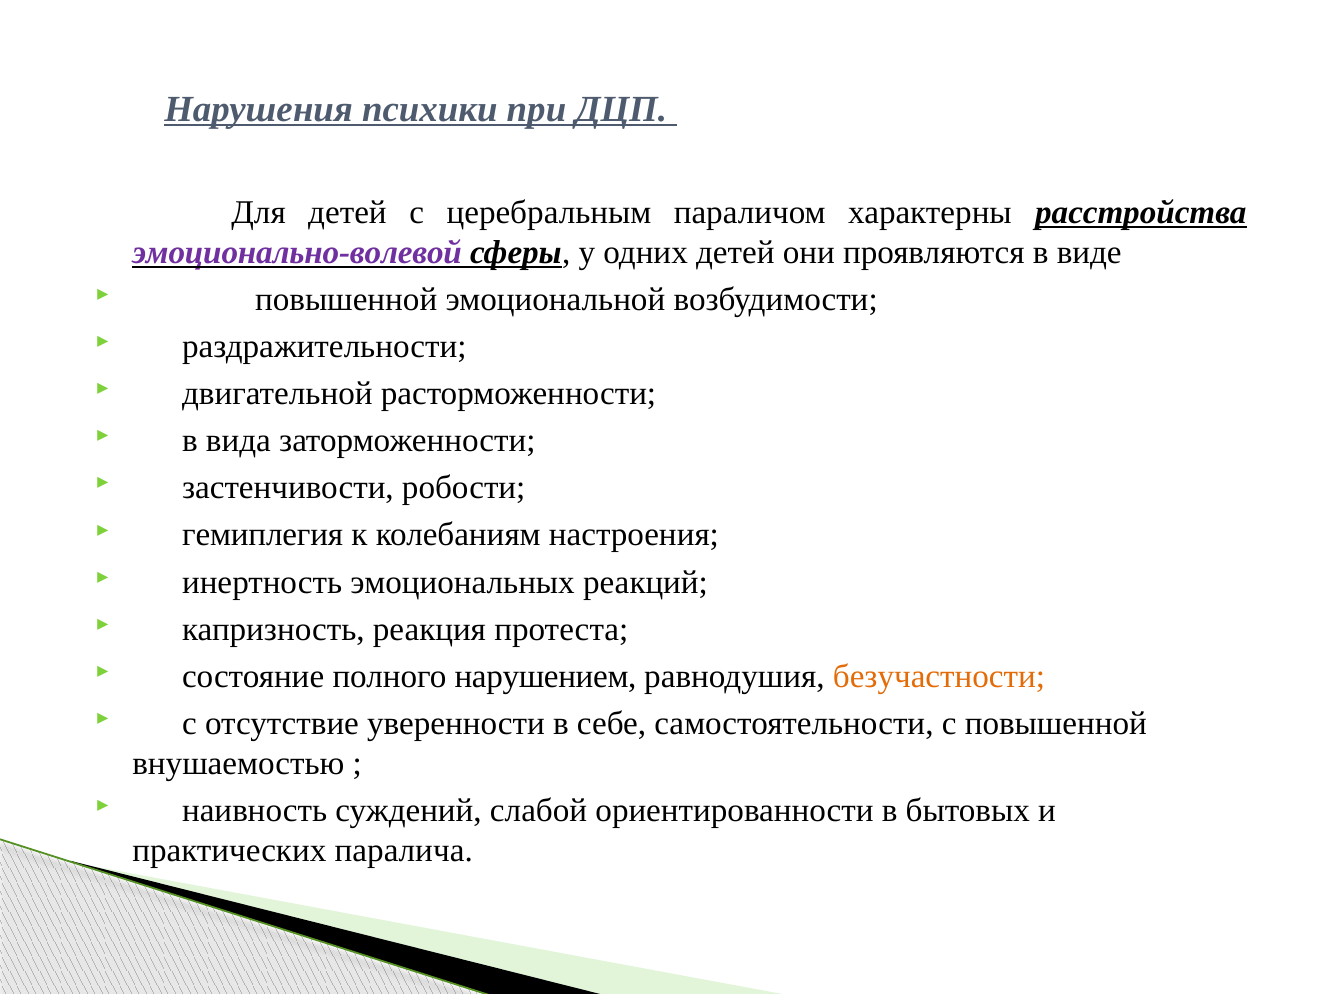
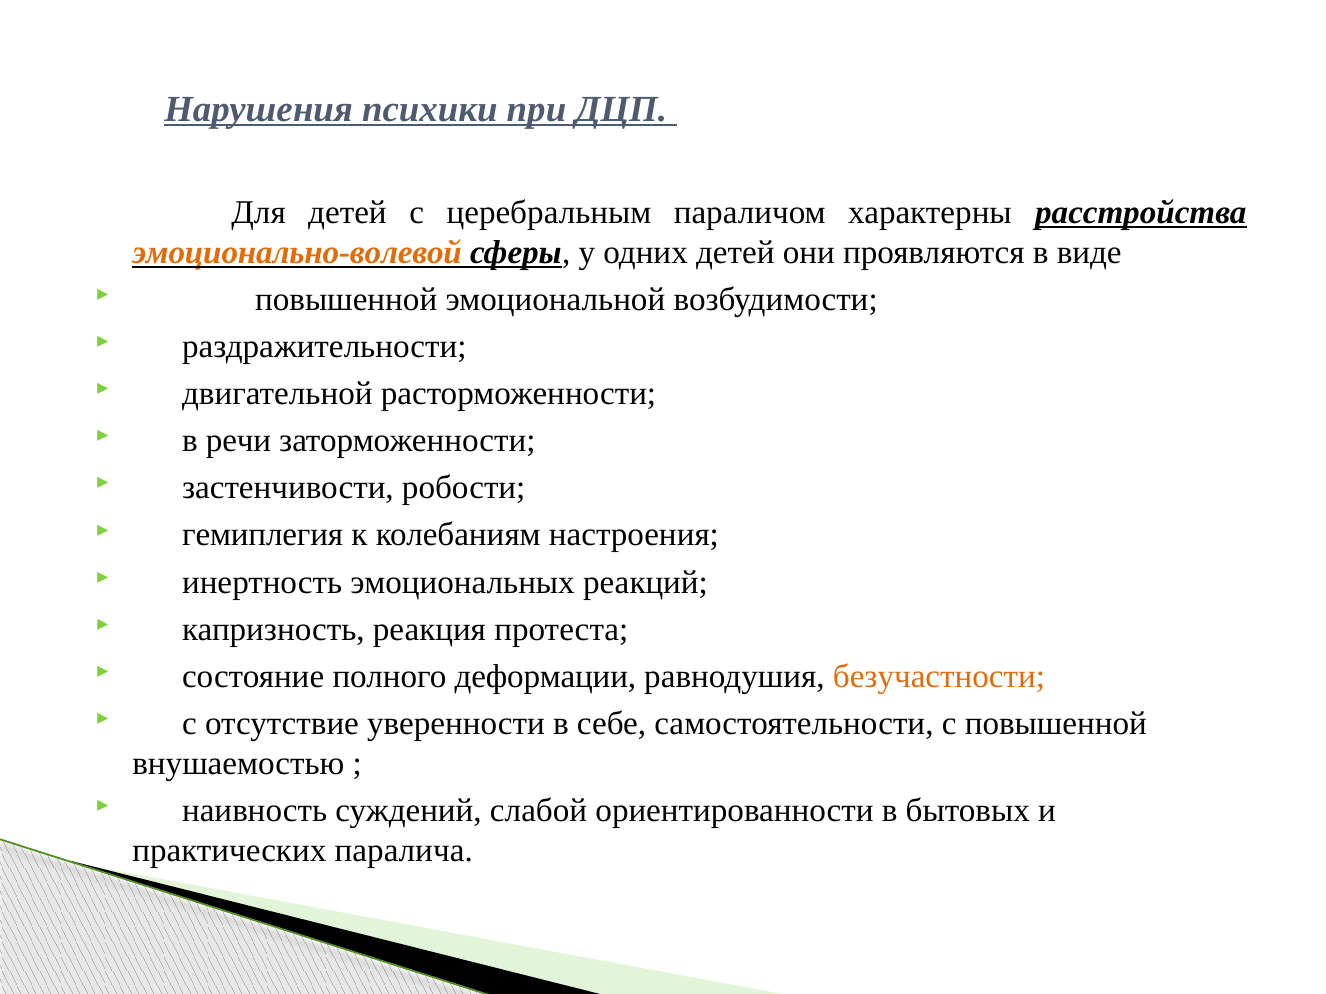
эмоционально-волевой colour: purple -> orange (297, 252)
вида: вида -> речи (238, 441)
нарушением: нарушением -> деформации (545, 677)
